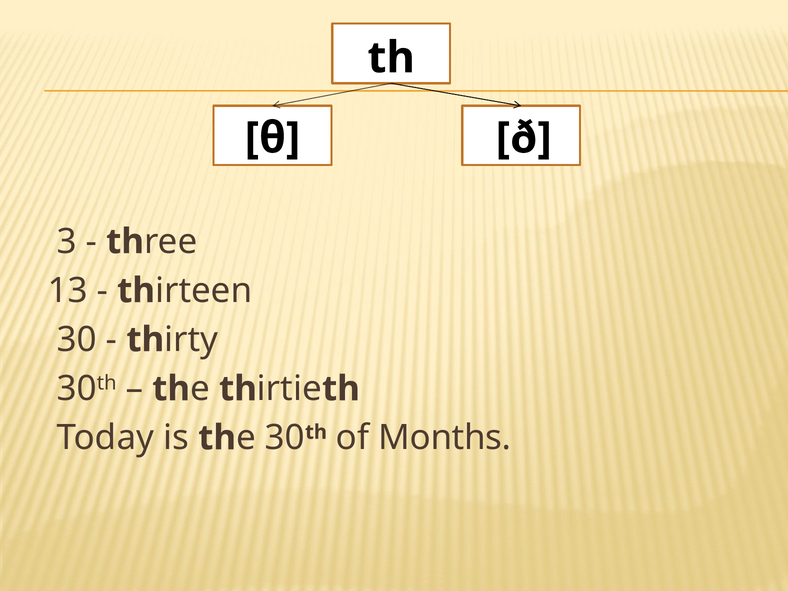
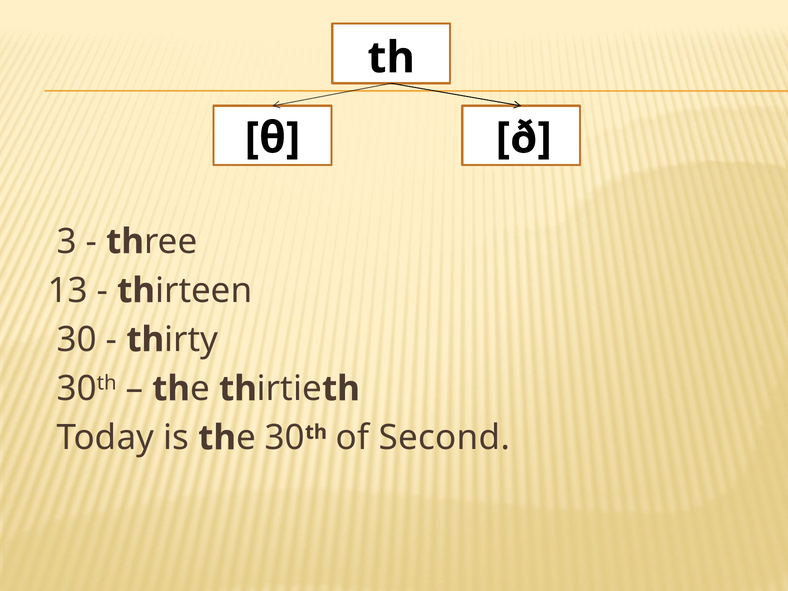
Months: Months -> Second (444, 438)
